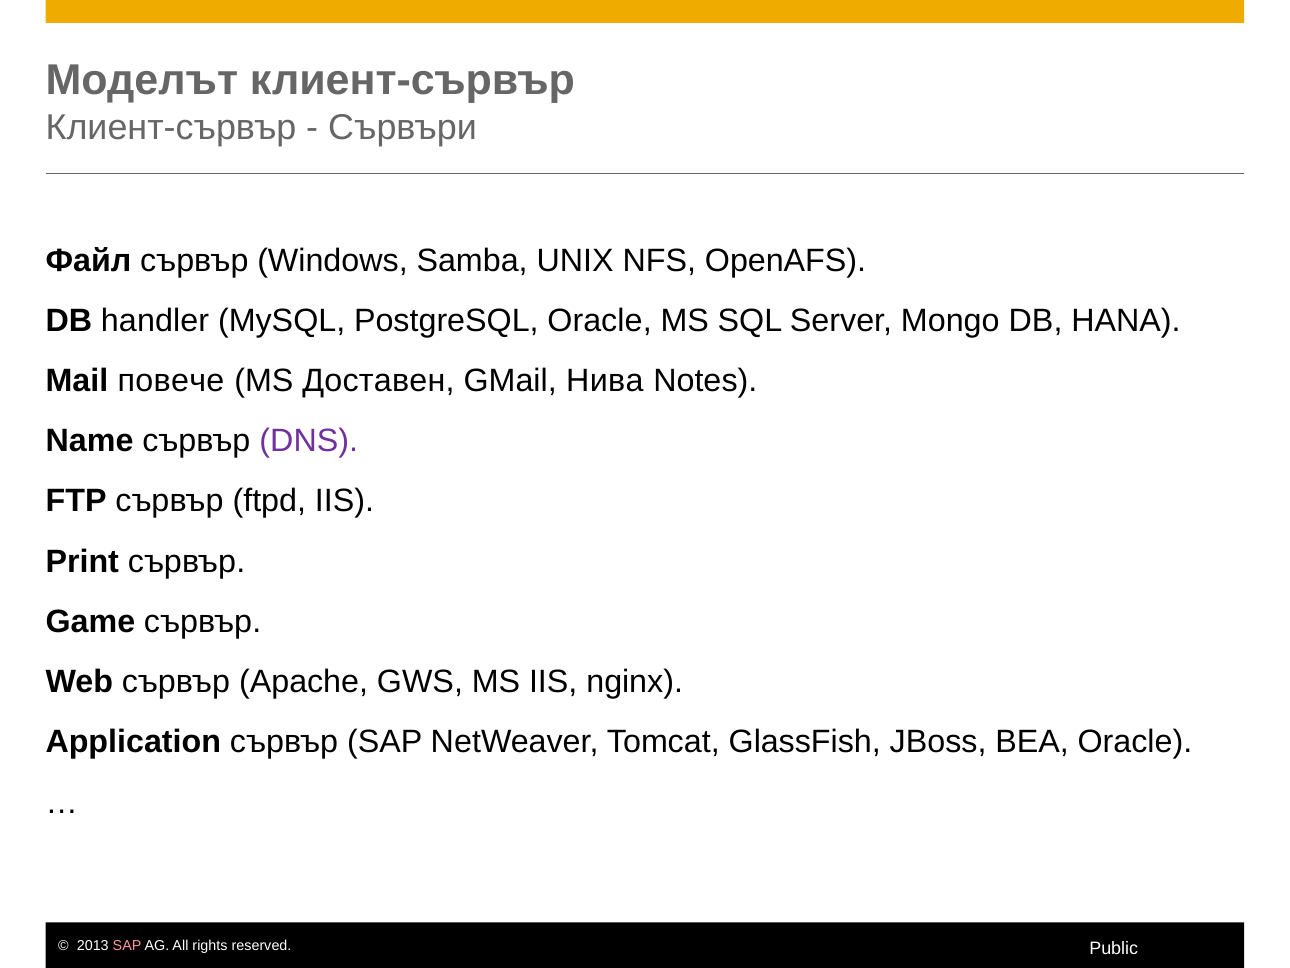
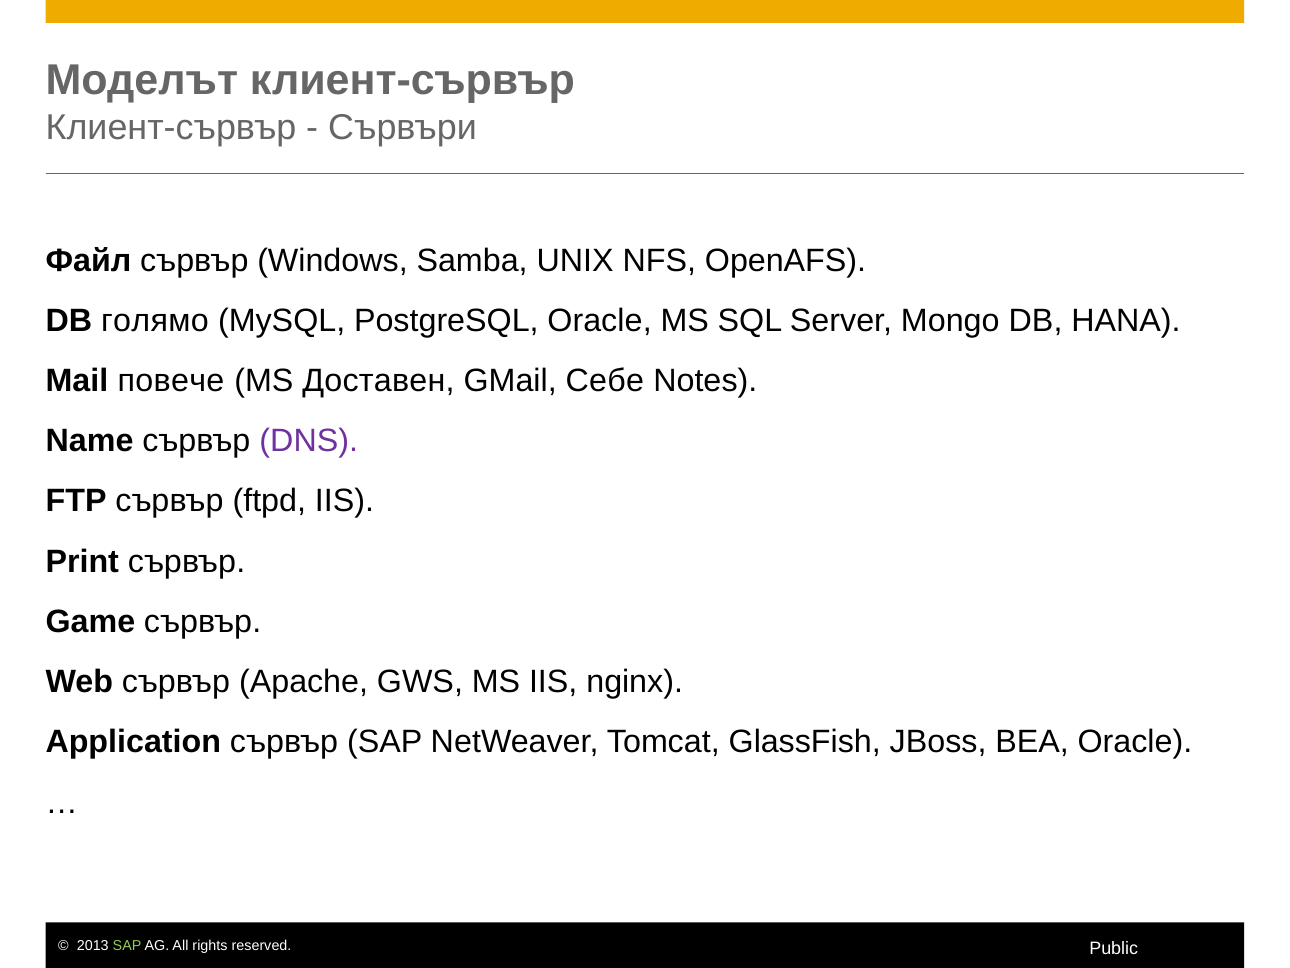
handler: handler -> голямо (155, 320)
Нива: Нива -> Себе (605, 381)
SAP colour: pink -> light green (127, 946)
